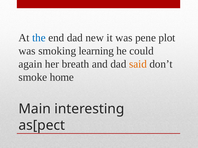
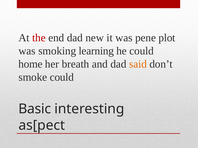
the colour: blue -> red (39, 38)
again: again -> home (30, 64)
smoke home: home -> could (62, 77)
Main: Main -> Basic (35, 109)
